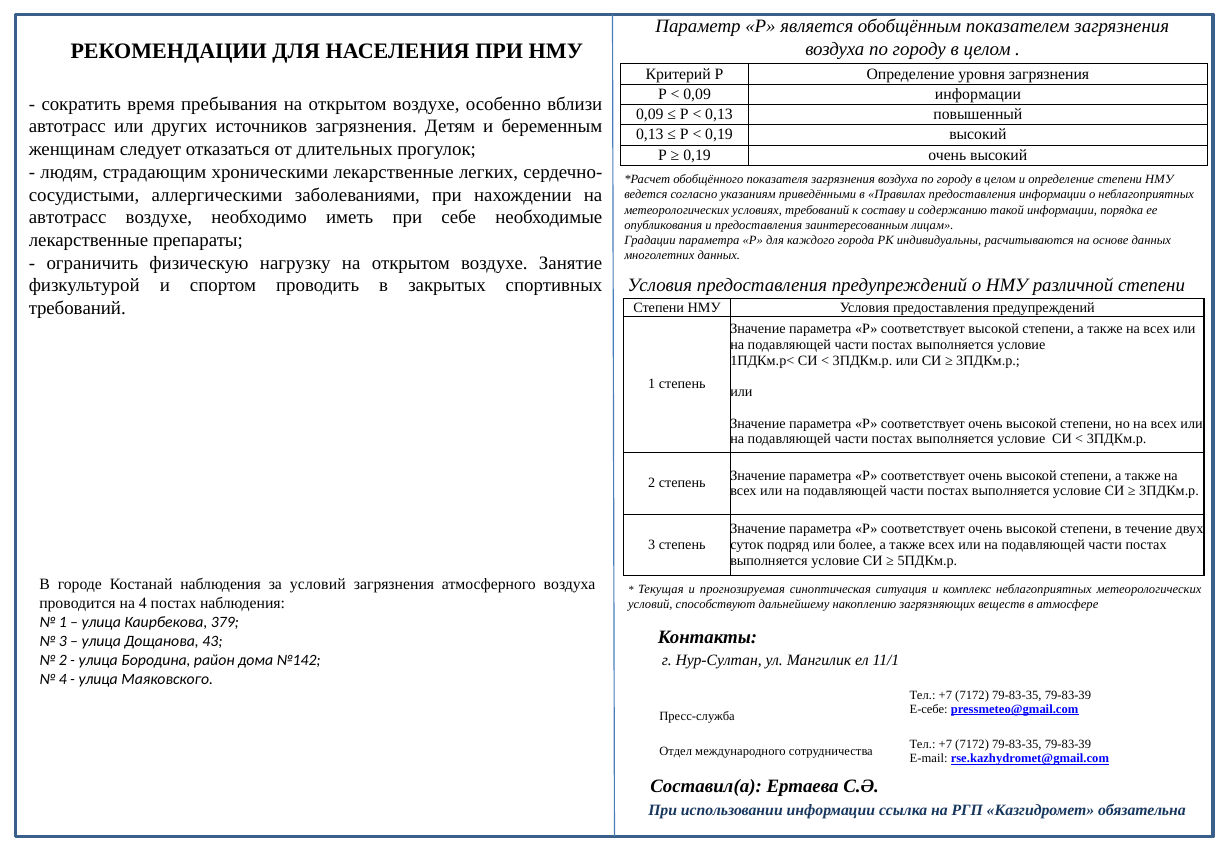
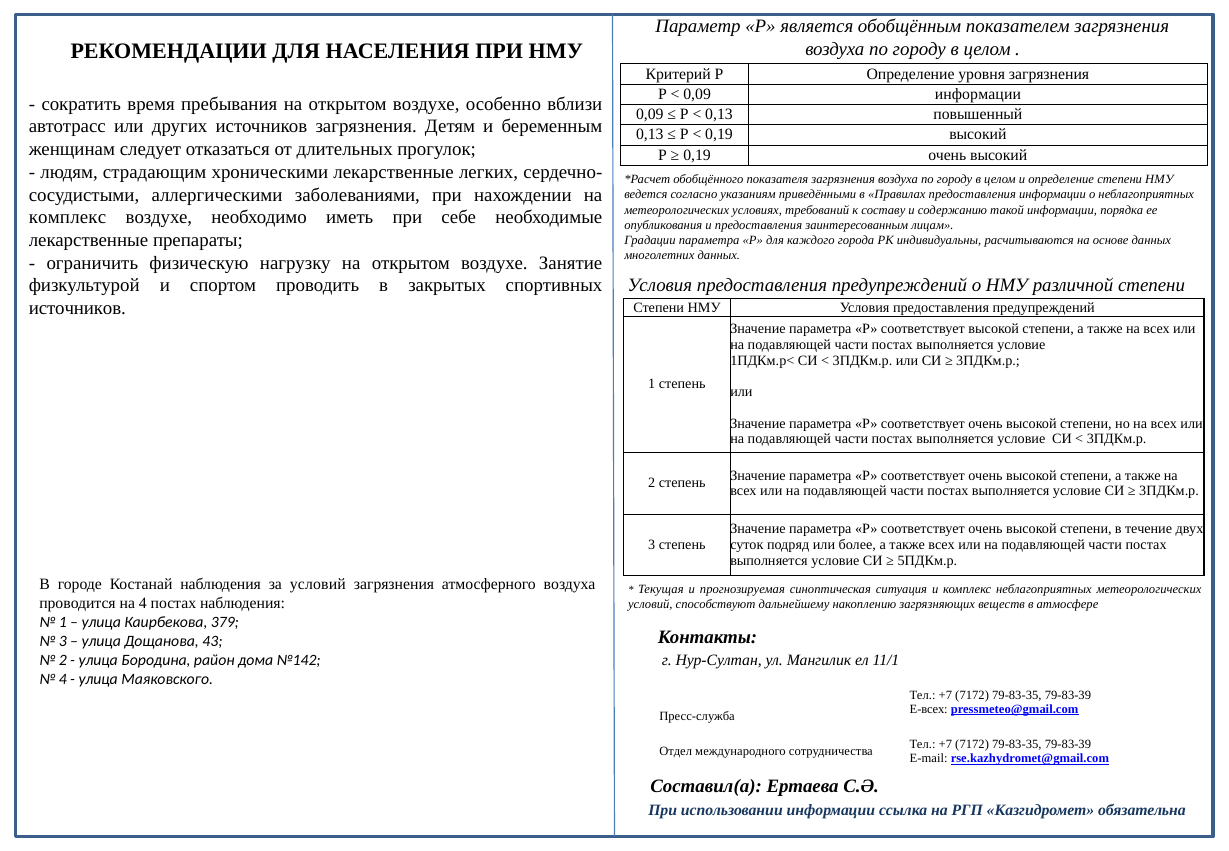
автотрасс: автотрасс -> комплекс (68, 217)
требований: требований -> источников (77, 308)
E-себе: E-себе -> E-всех (929, 709)
